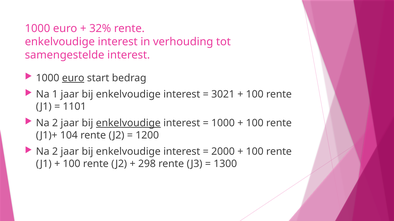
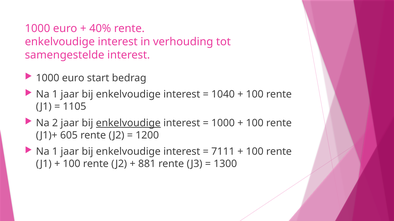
32%: 32% -> 40% (100, 29)
euro underline: present -> none (73, 78)
3021: 3021 -> 1040 (223, 95)
1101: 1101 -> 1105 (75, 107)
104: 104 -> 605 (69, 136)
2: 2 -> 1 (55, 152)
2000: 2000 -> 7111 (223, 152)
298: 298 -> 881 (147, 164)
